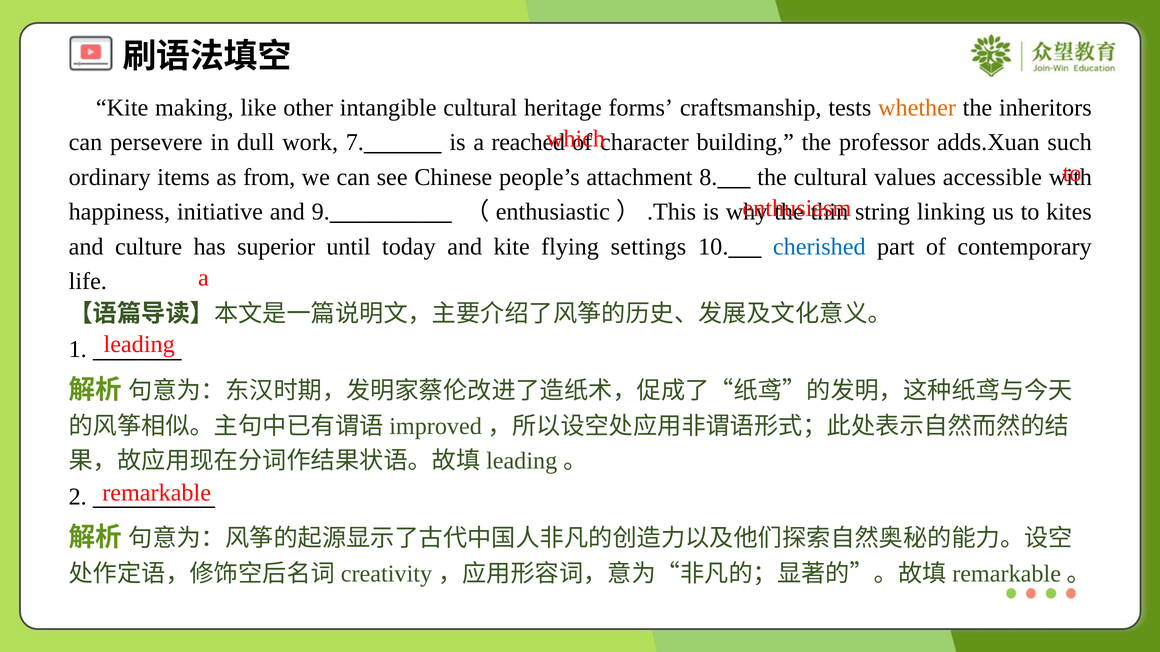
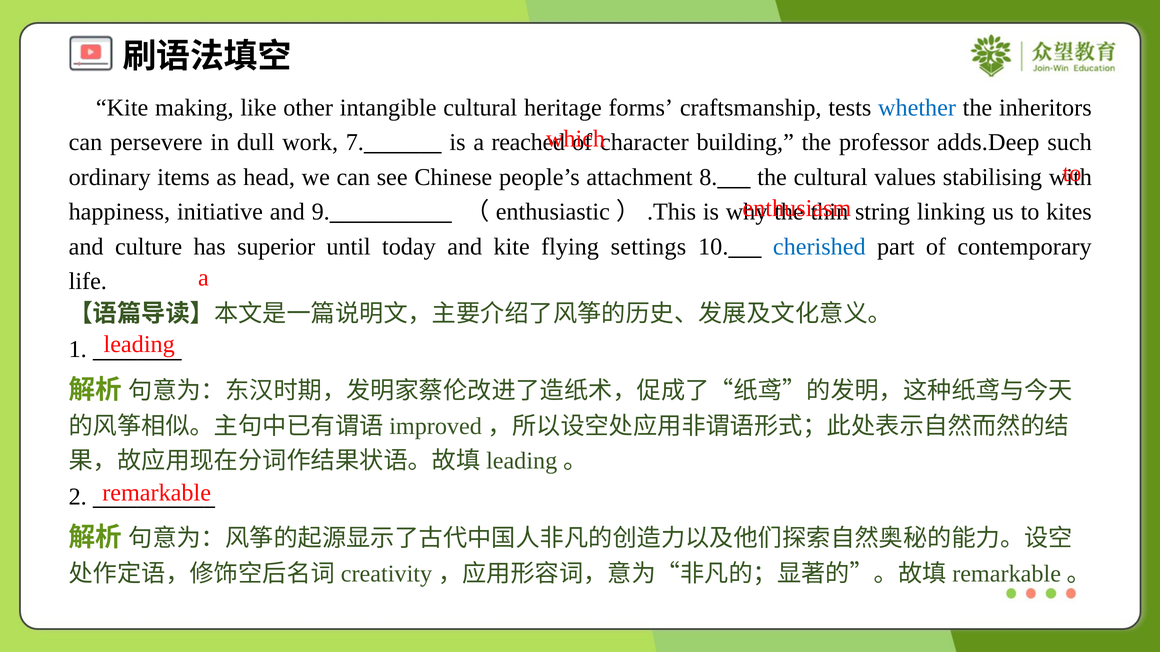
whether colour: orange -> blue (917, 108)
adds.Xuan: adds.Xuan -> adds.Deep (988, 142)
from: from -> head (269, 177)
accessible: accessible -> stabilising (992, 177)
